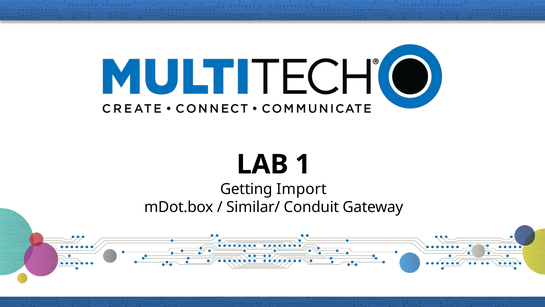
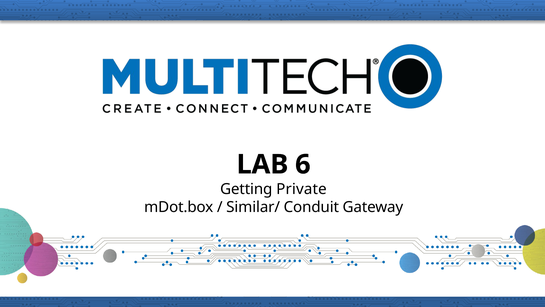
1: 1 -> 6 (303, 164)
Import: Import -> Private (301, 189)
